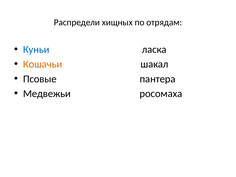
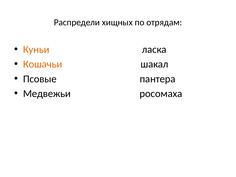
Куньи colour: blue -> orange (36, 50)
